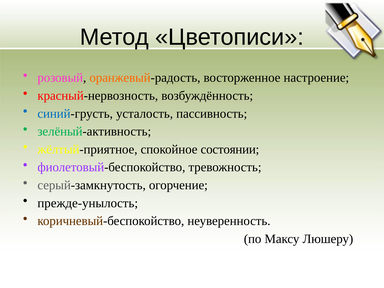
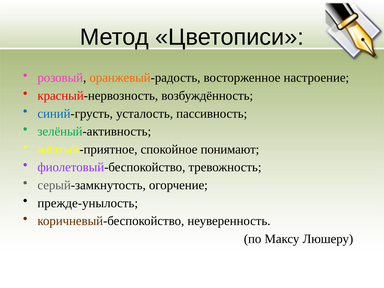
состоянии: состоянии -> понимают (230, 149)
